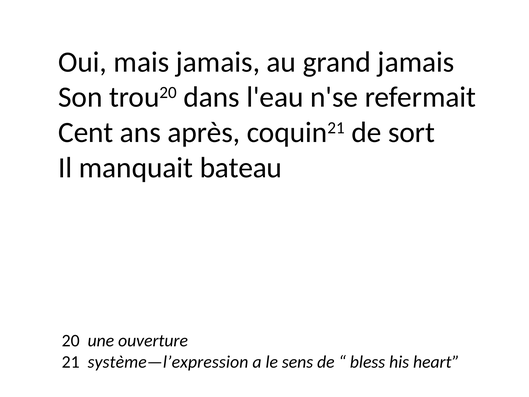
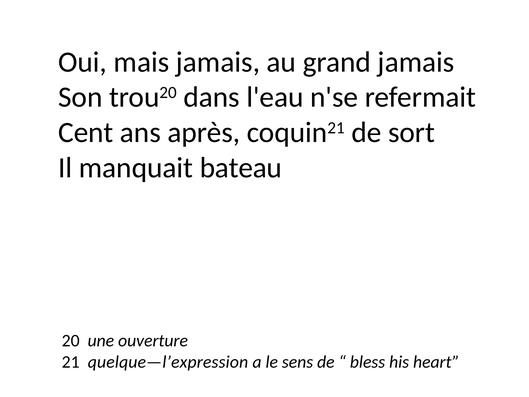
système—l’expression: système—l’expression -> quelque—l’expression (168, 362)
